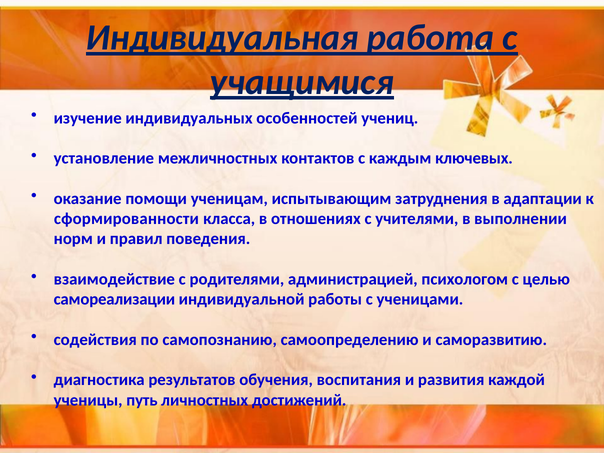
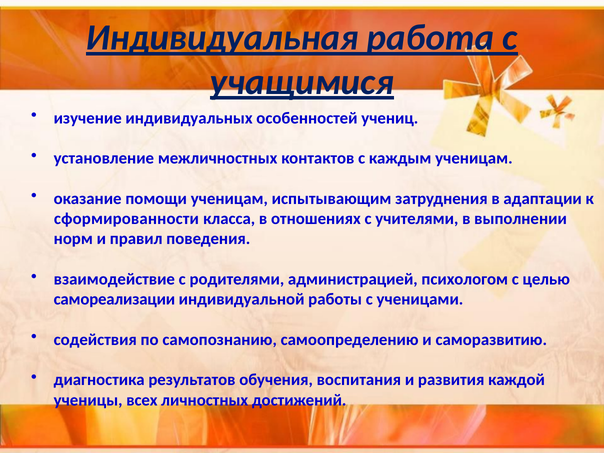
каждым ключевых: ключевых -> ученицам (474, 158)
путь: путь -> всех (142, 400)
